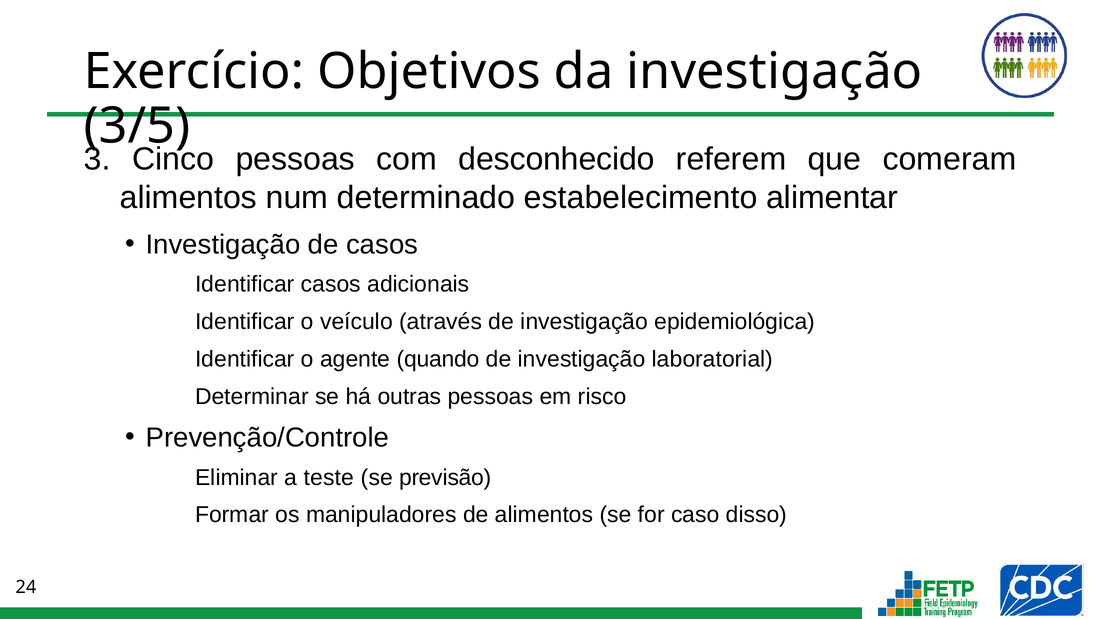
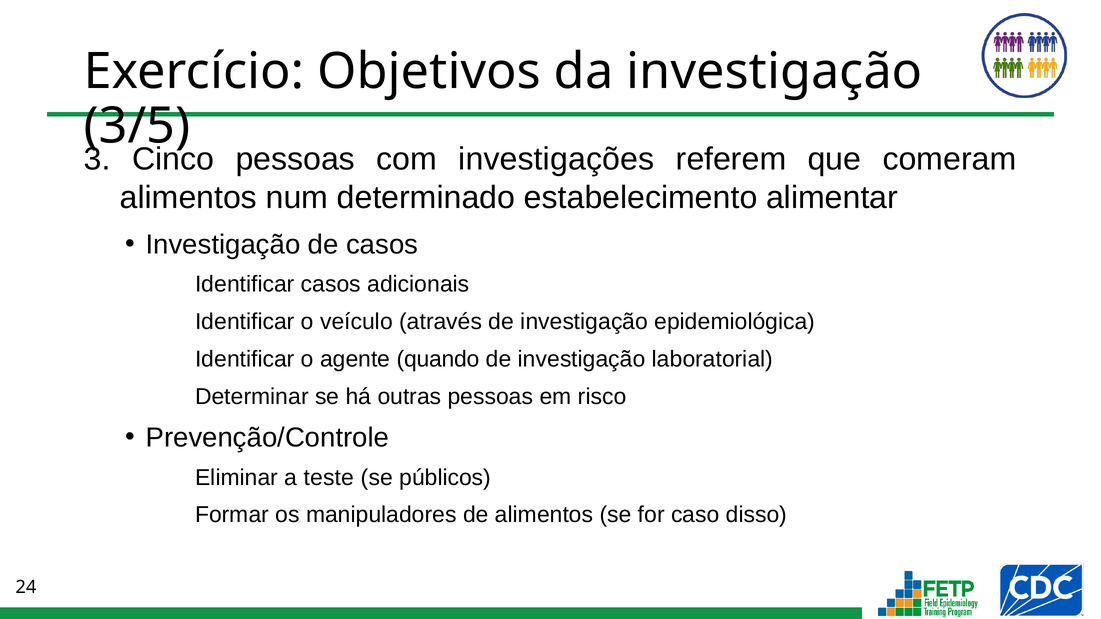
desconhecido: desconhecido -> investigações (556, 159)
previsão: previsão -> públicos (445, 478)
